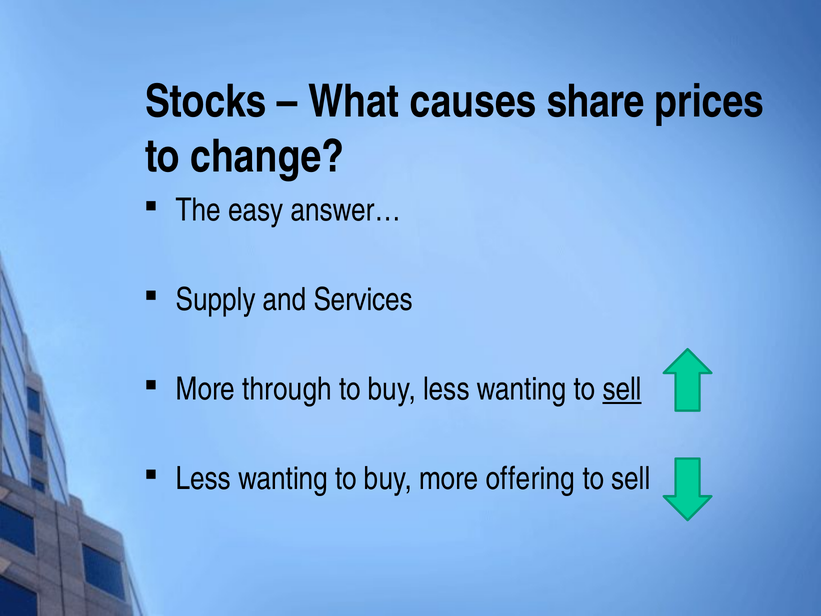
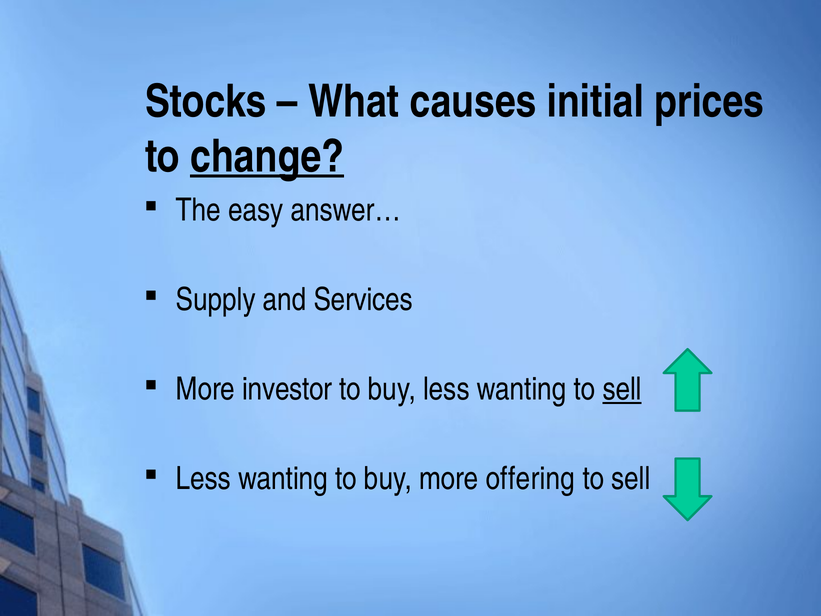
share: share -> initial (595, 102)
change underline: none -> present (267, 156)
through: through -> investor (287, 389)
